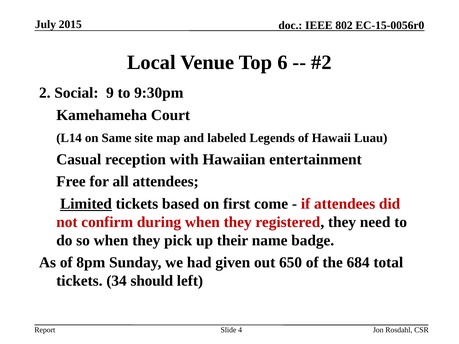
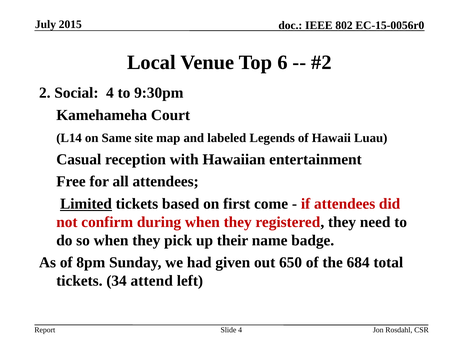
Social 9: 9 -> 4 (110, 93)
should: should -> attend (152, 281)
